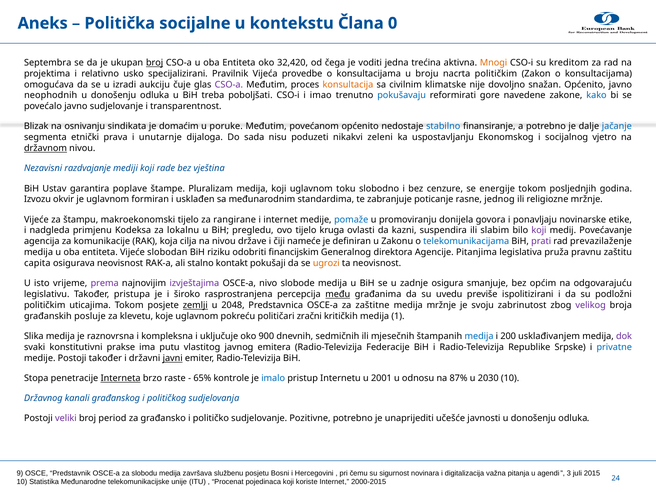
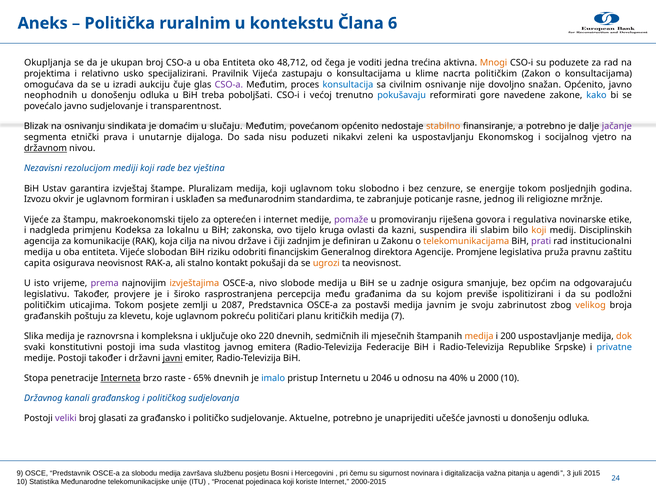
socijalne: socijalne -> ruralnim (195, 23)
0: 0 -> 6 (393, 23)
Septembra: Septembra -> Okupljanja (48, 63)
broj underline: present -> none (155, 63)
32,420: 32,420 -> 48,712 (293, 63)
kreditom: kreditom -> poduzete (569, 63)
provedbe: provedbe -> zastupaju (302, 74)
broju: broju -> klime (427, 74)
konsultacija colour: orange -> blue (348, 85)
klimatske: klimatske -> osnivanje (446, 85)
imao: imao -> većoj (321, 95)
poruke: poruke -> slučaju (226, 126)
stabilno colour: blue -> orange (443, 126)
jačanje colour: blue -> purple (617, 126)
razdvajanje: razdvajanje -> rezolucijom (88, 168)
poplave: poplave -> izvještaj (130, 189)
rangirane: rangirane -> opterećen (235, 220)
pomaže colour: blue -> purple (351, 220)
donijela: donijela -> riješena (456, 220)
ponavljaju: ponavljaju -> regulativa (535, 220)
pregledu: pregledu -> zakonska (253, 230)
koji colour: purple -> orange (539, 230)
Povećavanje: Povećavanje -> Disciplinskih (606, 230)
nameće: nameće -> zadnjim (304, 241)
telekomunikacijama colour: blue -> orange (466, 241)
prevazilaženje: prevazilaženje -> institucionalni (601, 241)
Pitanjima: Pitanjima -> Promjene (477, 252)
izvještajima colour: purple -> orange (194, 283)
pristupa: pristupa -> provjere (132, 294)
među underline: present -> none (338, 294)
uvedu: uvedu -> kojom (449, 294)
zemlji underline: present -> none (195, 305)
2048: 2048 -> 2087 (233, 305)
zaštitne: zaštitne -> postavši (373, 305)
medija mržnje: mržnje -> javnim (441, 305)
velikog colour: purple -> orange (591, 305)
posluje: posluje -> poštuju (90, 316)
zračni: zračni -> planu (309, 316)
1: 1 -> 7 (398, 316)
900: 900 -> 220 (266, 336)
medija colour: blue -> orange (479, 336)
usklađivanjem: usklađivanjem -> uspostavljanje (549, 336)
dok colour: purple -> orange (624, 336)
konstitutivni prakse: prakse -> postoji (121, 347)
putu: putu -> suda (170, 347)
65% kontrole: kontrole -> dnevnih (231, 378)
2001: 2001 -> 2046 (381, 378)
87%: 87% -> 40% (458, 378)
2030: 2030 -> 2000 (488, 378)
period: period -> glasati (112, 418)
Pozitivne: Pozitivne -> Aktuelne (310, 418)
